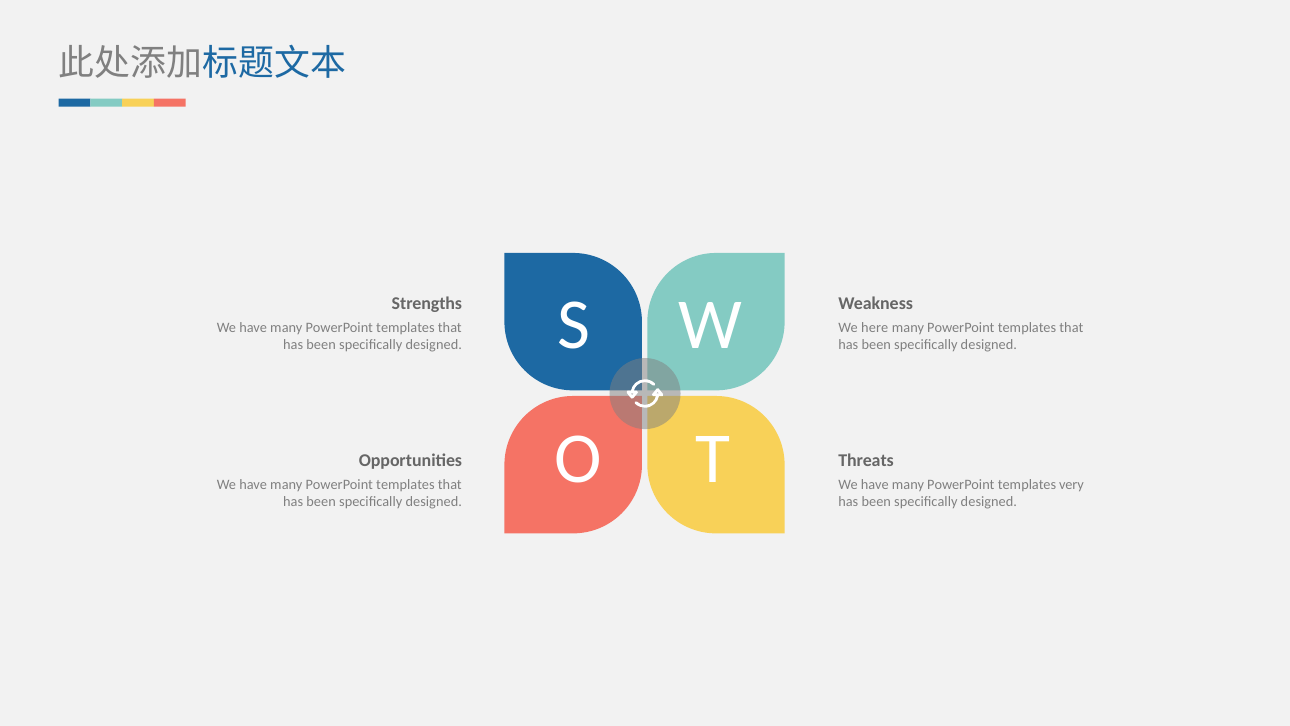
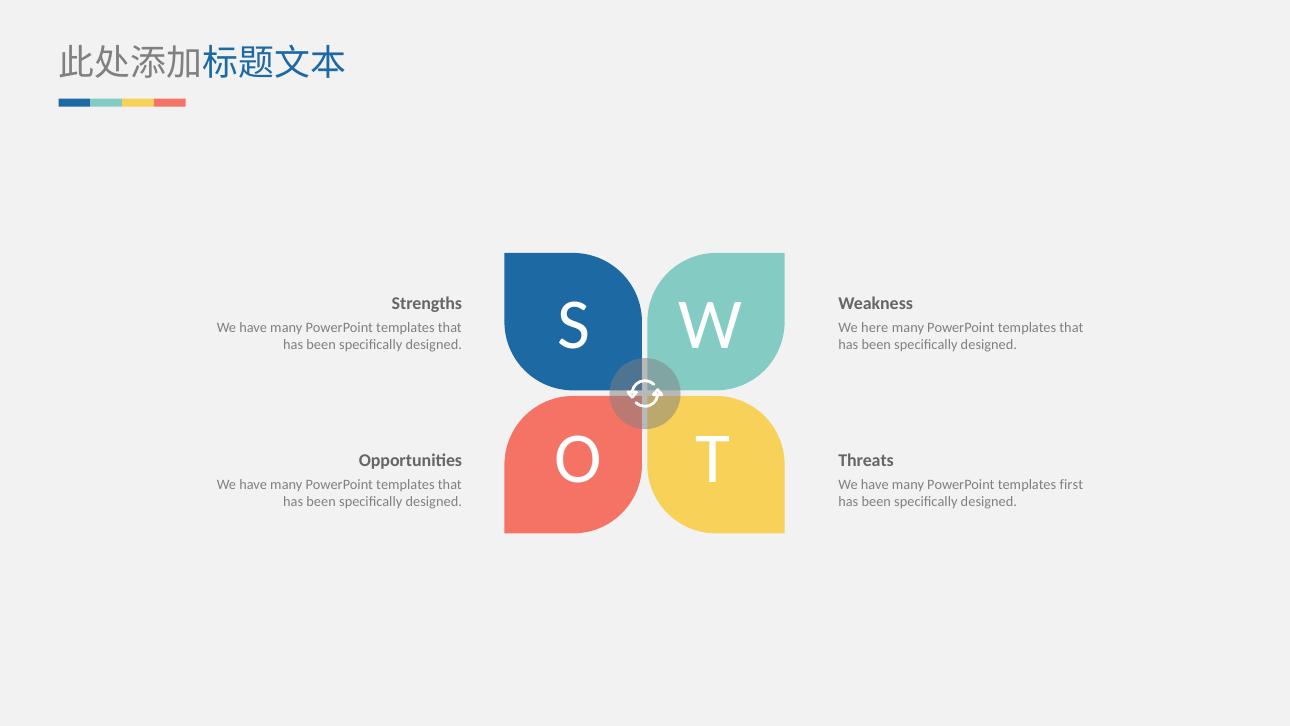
very: very -> first (1071, 485)
